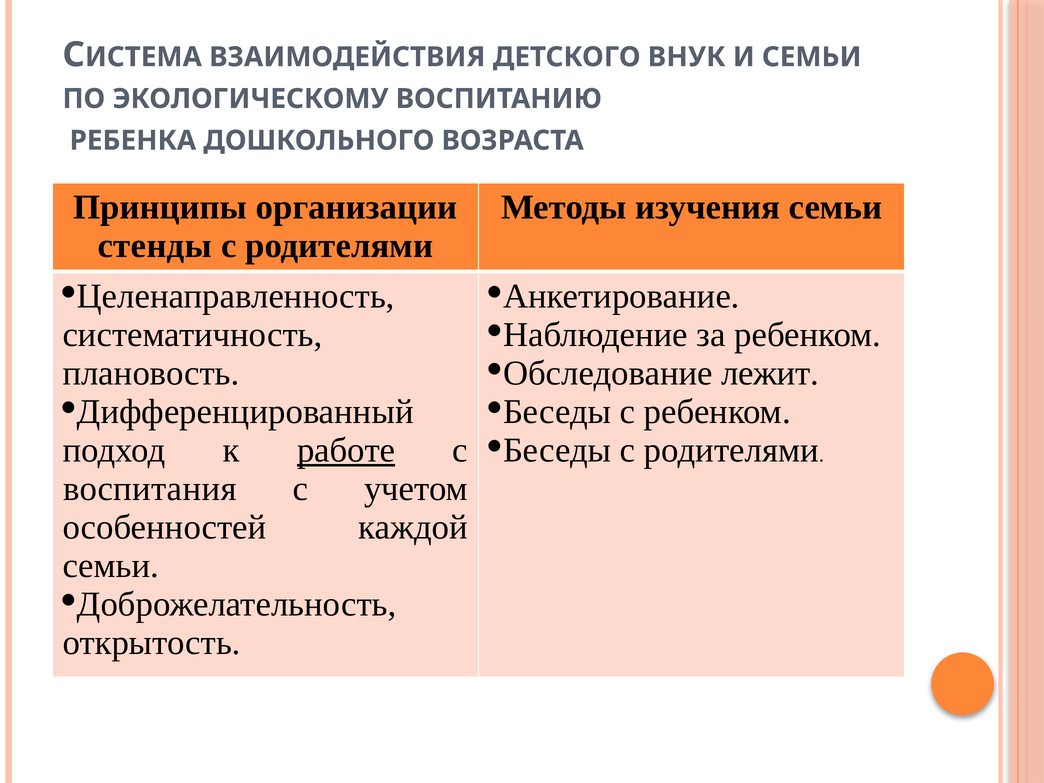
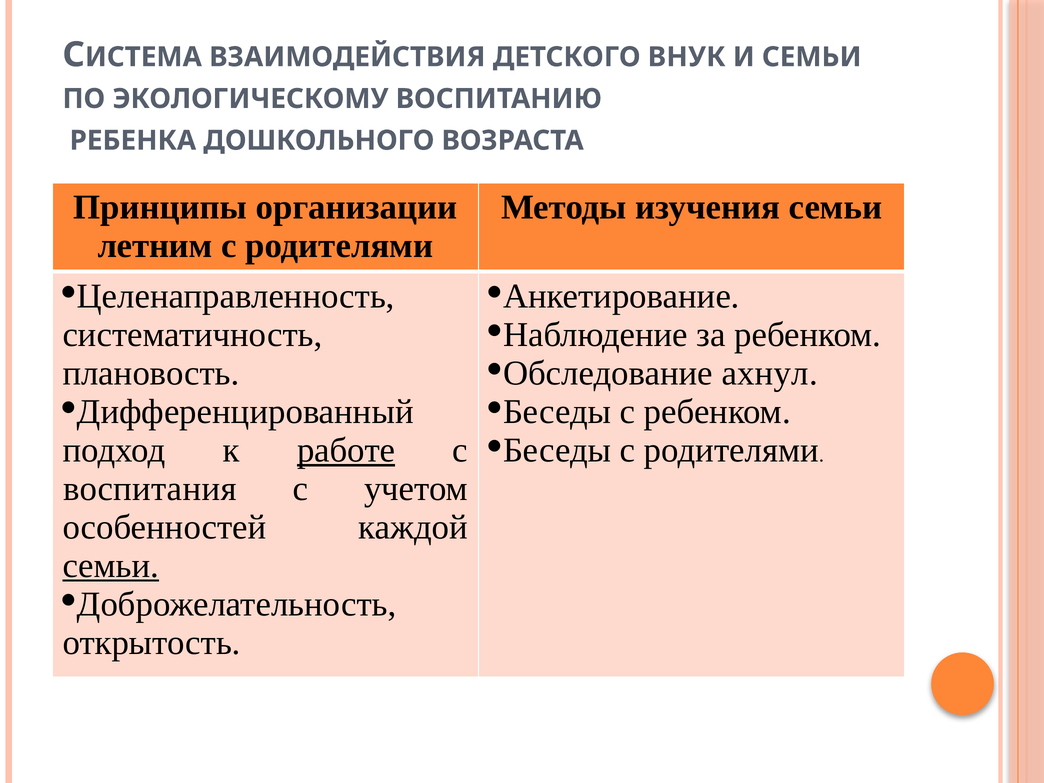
стенды: стенды -> летним (155, 246)
лежит: лежит -> ахнул (770, 373)
семьи underline: none -> present (111, 566)
